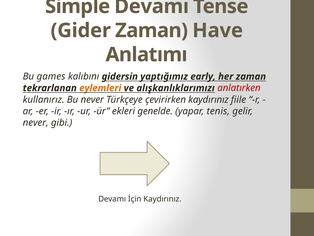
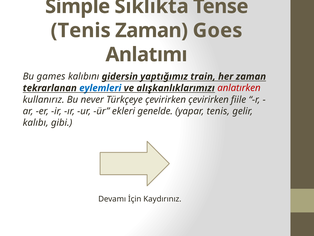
Simple Devamı: Devamı -> Sıklıkta (152, 6)
Gider: Gider -> Tenis (81, 30)
Have: Have -> Goes (218, 30)
early: early -> train (203, 76)
eylemleri colour: orange -> blue (100, 88)
çevirirken kaydırınız: kaydırınız -> çevirirken (209, 99)
never: never -> kalıbı (36, 122)
